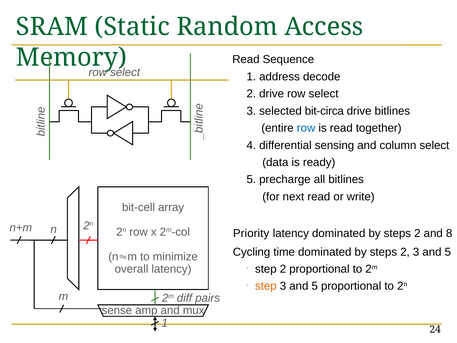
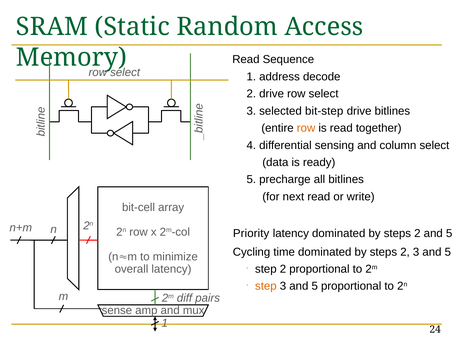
bit-circa: bit-circa -> bit-step (324, 111)
row colour: blue -> orange (306, 128)
2 and 8: 8 -> 5 (449, 233)
